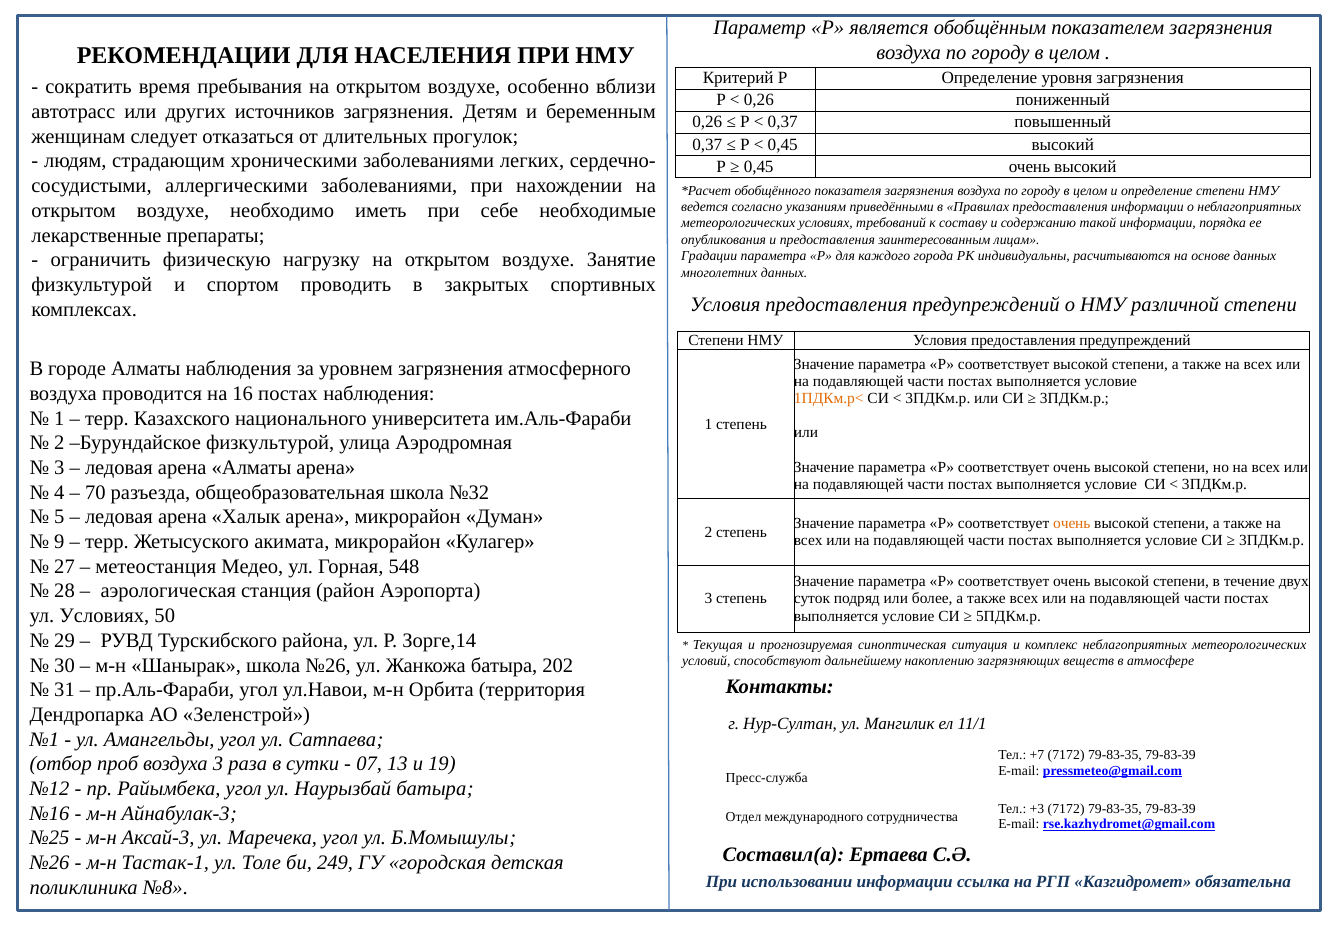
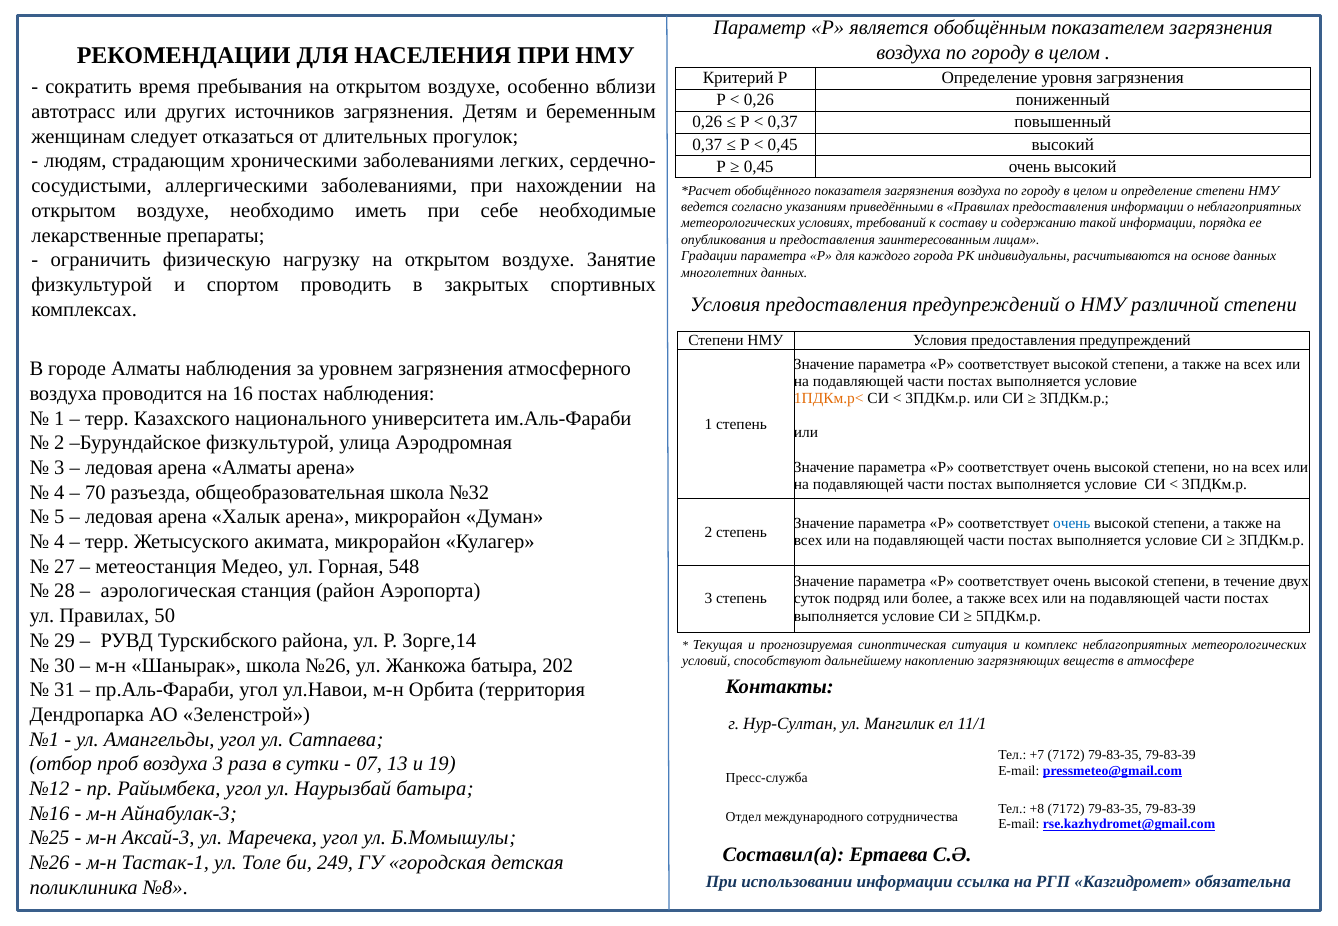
очень colour: orange -> blue (1072, 524)
9: 9 -> 4 (59, 542)
ул Условиях: Условиях -> Правилах (104, 616)
+3: +3 -> +8 (1037, 809)
